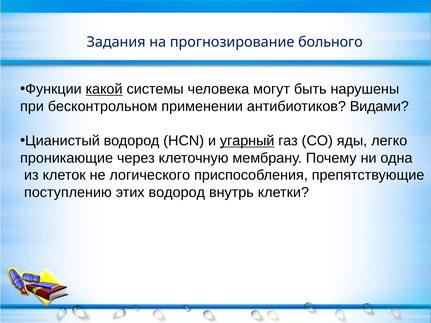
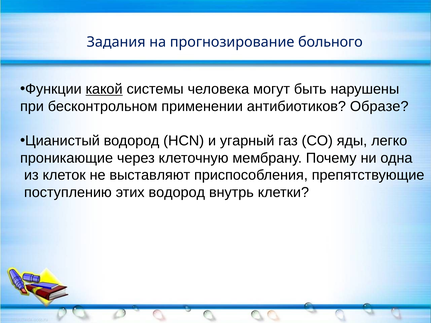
Видами: Видами -> Образе (379, 106)
угарный underline: present -> none (247, 141)
логического: логического -> выставляют (150, 175)
